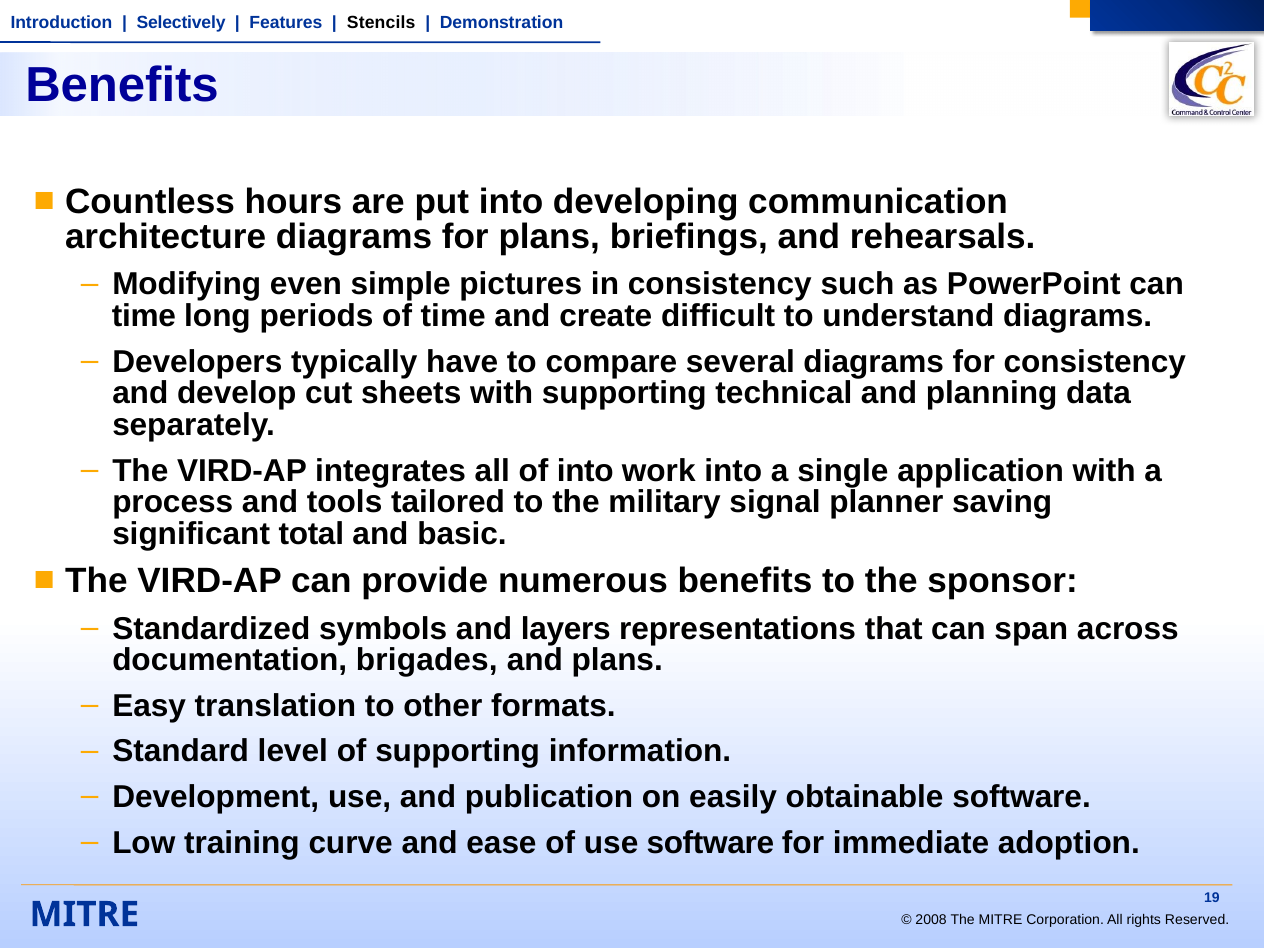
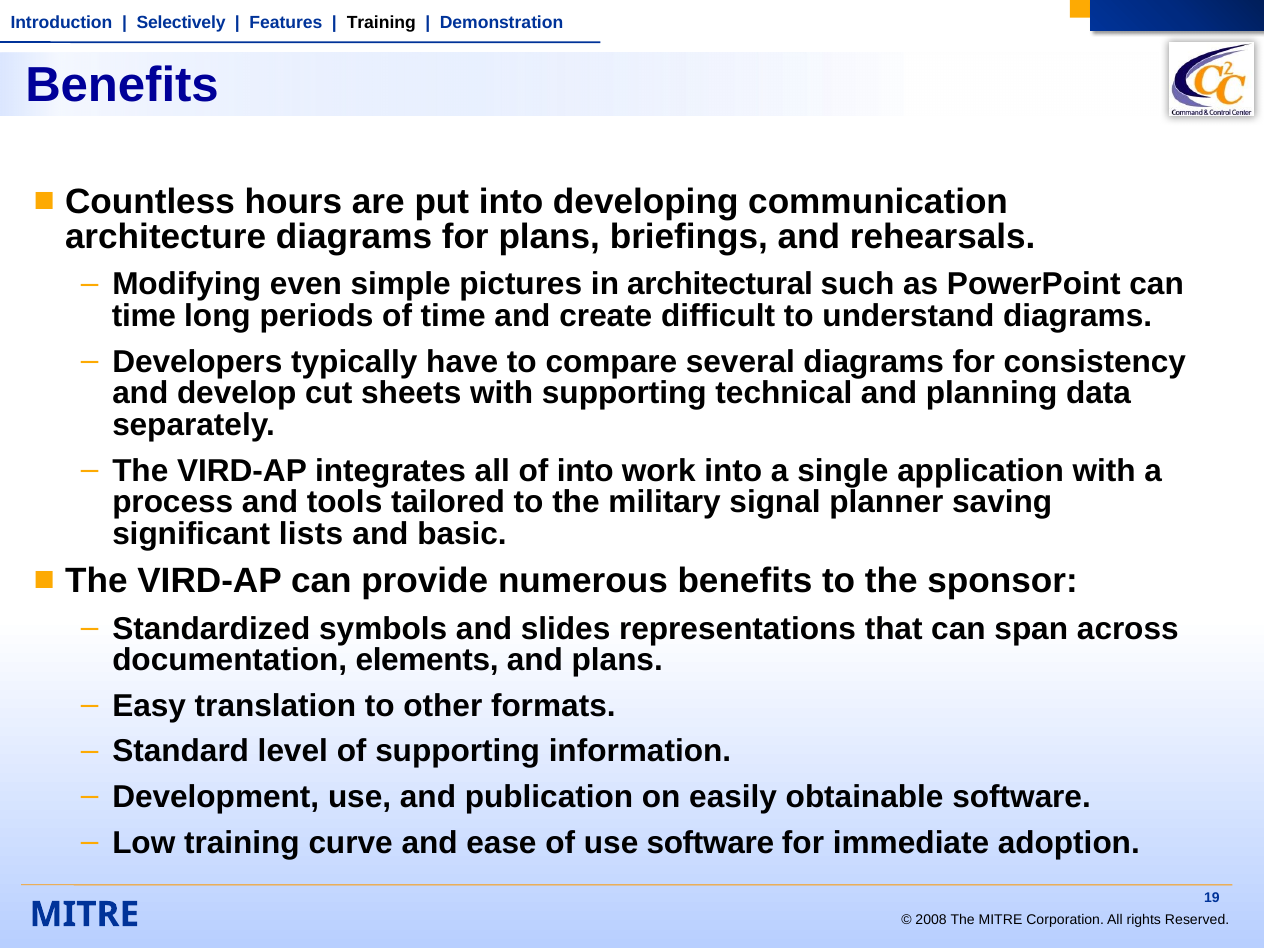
Stencils: Stencils -> Training (381, 22)
in consistency: consistency -> architectural (720, 285)
total: total -> lists (311, 534)
layers: layers -> slides (566, 629)
brigades: brigades -> elements (427, 660)
